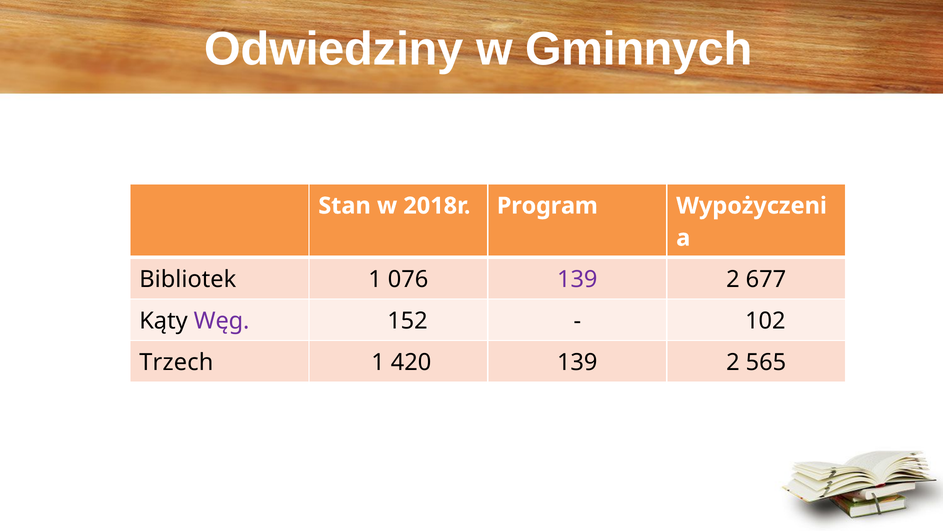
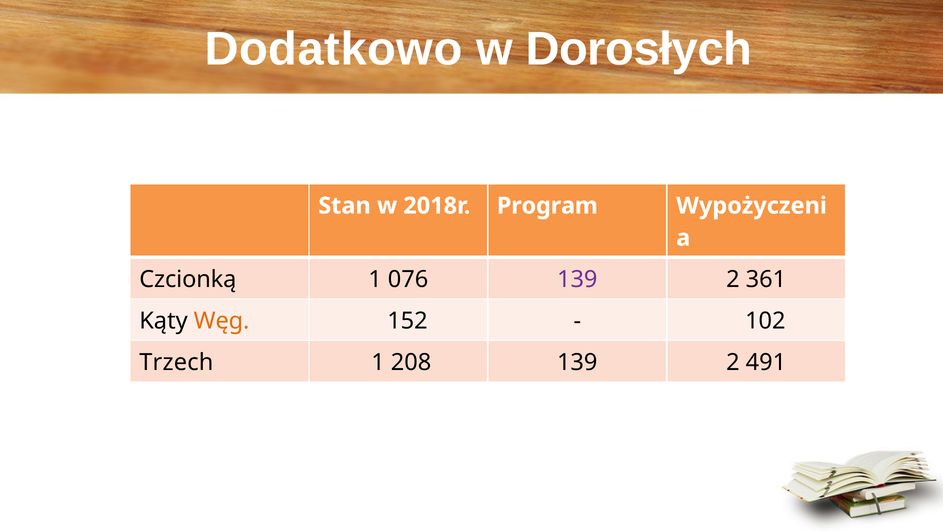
Odwiedziny: Odwiedziny -> Dodatkowo (334, 49)
Gminnych: Gminnych -> Dorosłych (639, 49)
Bibliotek: Bibliotek -> Czcionką (188, 279)
677: 677 -> 361 (766, 279)
Węg colour: purple -> orange (222, 321)
420: 420 -> 208 (411, 362)
565: 565 -> 491 (766, 362)
